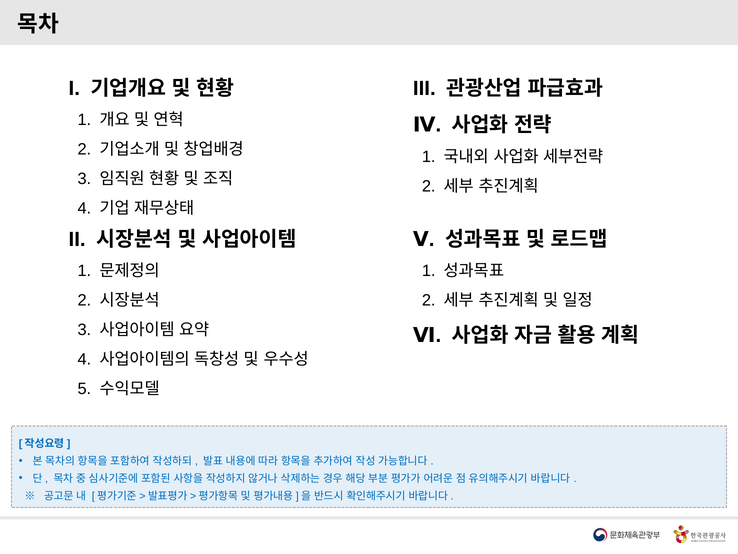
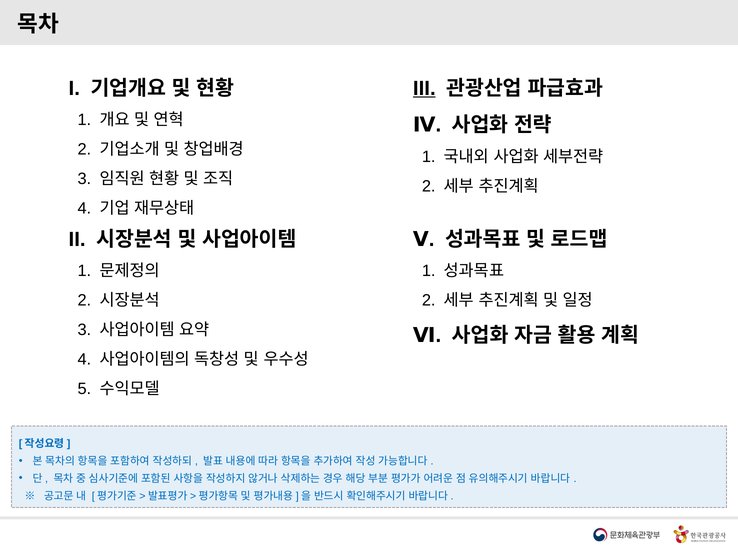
III underline: none -> present (424, 88)
